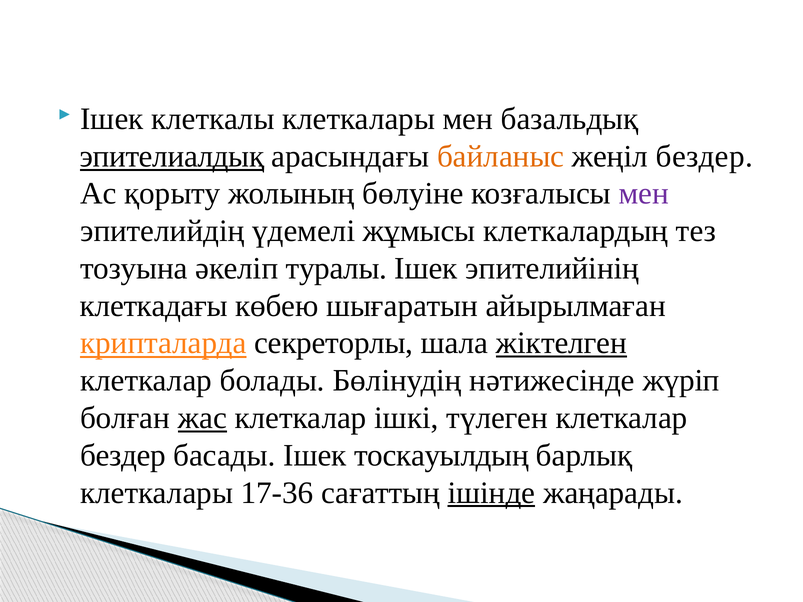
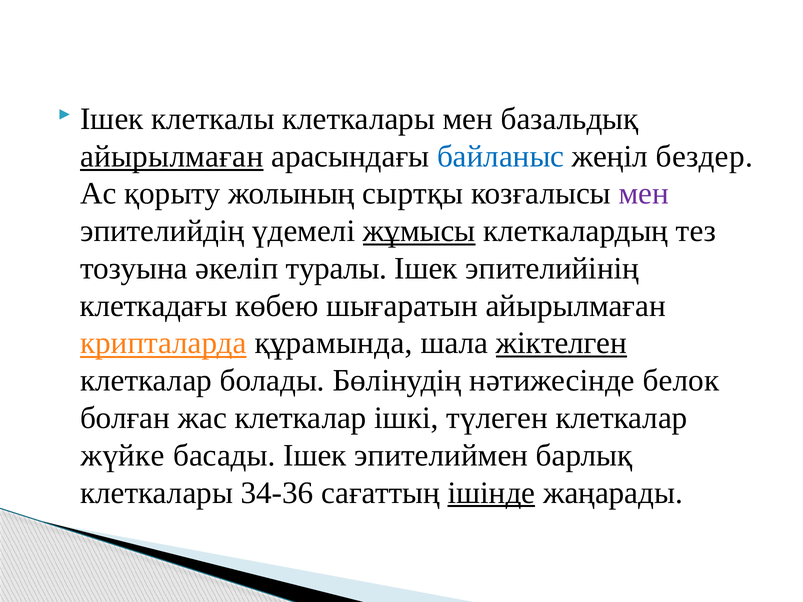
эпителиалдық: эпителиалдық -> айырылмаған (172, 156)
байланыс colour: orange -> blue (501, 156)
бөлуіне: бөлуіне -> сыртқы (413, 194)
жұмысы underline: none -> present (419, 231)
секреторлы: секреторлы -> құрамында (334, 343)
жүріп: жүріп -> белок (681, 381)
жас underline: present -> none (202, 418)
бездер: бездер -> жүйке (123, 456)
тоскауылдың: тоскауылдың -> эпителиймен (441, 456)
17-36: 17-36 -> 34-36 (277, 493)
